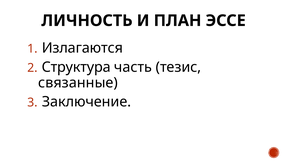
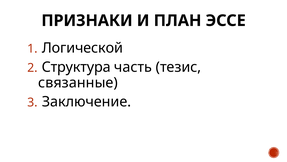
ЛИЧНОСТЬ: ЛИЧНОСТЬ -> ПРИЗНАКИ (87, 21)
Излагаются: Излагаются -> Логической (82, 48)
